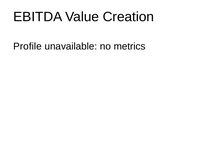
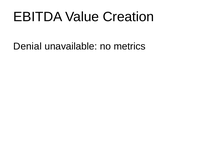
Profile: Profile -> Denial (27, 47)
